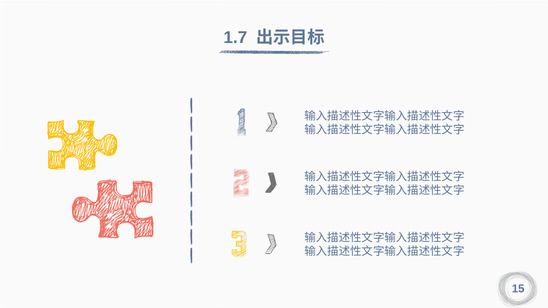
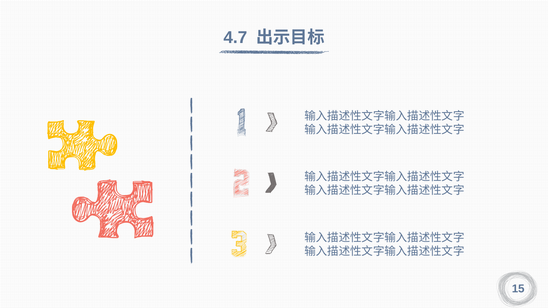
1.7: 1.7 -> 4.7 (235, 37)
